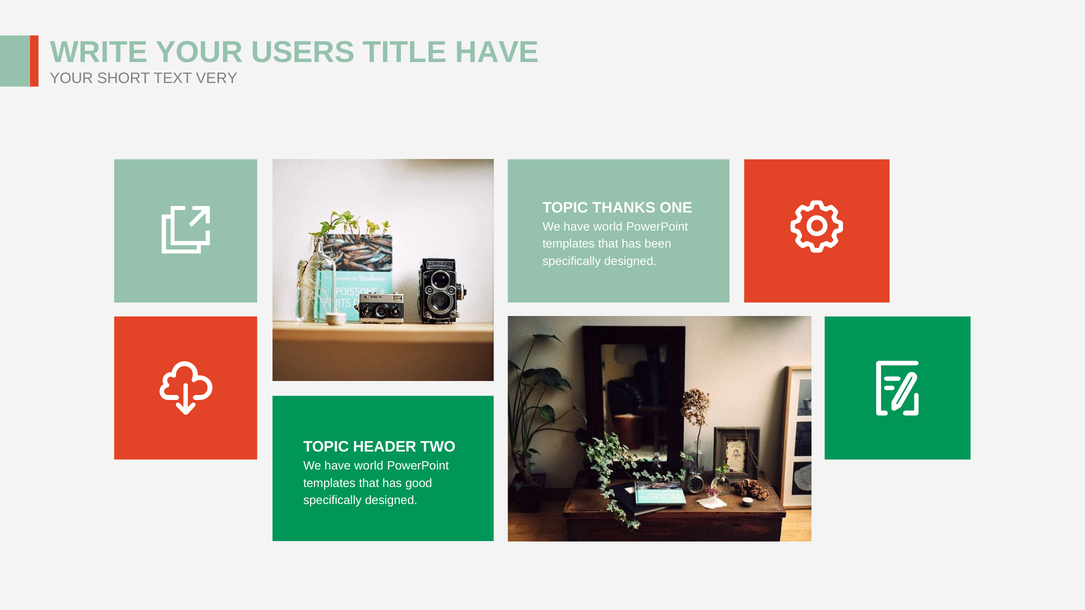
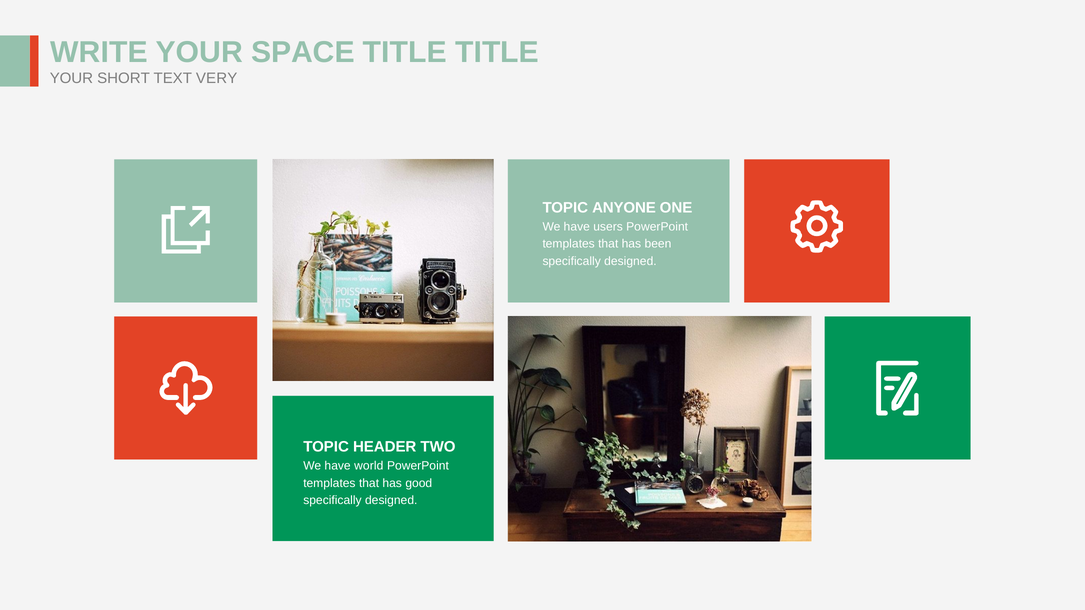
USERS: USERS -> SPACE (303, 52)
TITLE HAVE: HAVE -> TITLE (497, 52)
THANKS: THANKS -> ANYONE (624, 208)
world: world -> users (608, 227)
